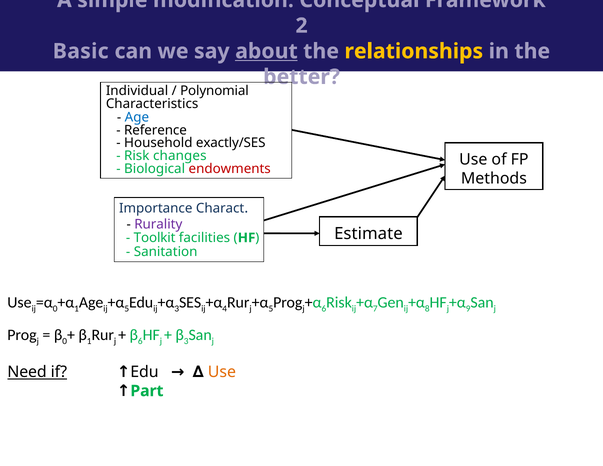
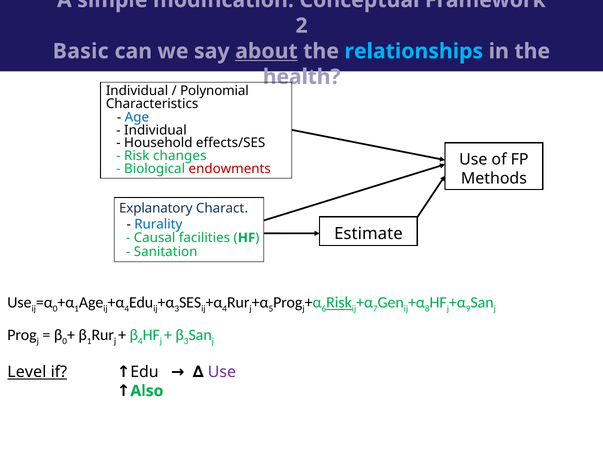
relationships colour: yellow -> light blue (414, 51)
better: better -> health (302, 77)
Reference: Reference -> Individual (155, 130)
exactly/SES: exactly/SES -> effects/SES (231, 143)
Importance: Importance -> Explanatory (156, 208)
Rurality colour: purple -> blue (158, 224)
Toolkit: Toolkit -> Causal (155, 238)
5: 5 -> 4 (127, 309)
Risk underline: none -> present (339, 302)
6: 6 -> 4 (140, 341)
Need: Need -> Level (27, 372)
Use colour: orange -> purple (222, 372)
Part: Part -> Also (147, 391)
